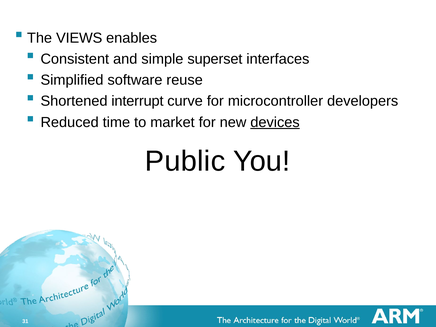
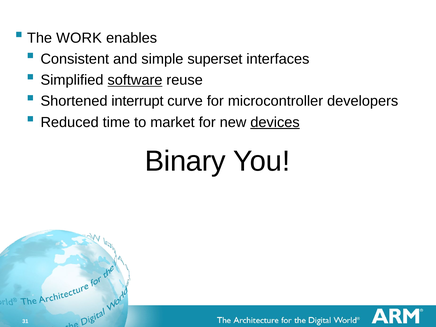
VIEWS: VIEWS -> WORK (79, 38)
software underline: none -> present (135, 80)
Public: Public -> Binary (185, 161)
